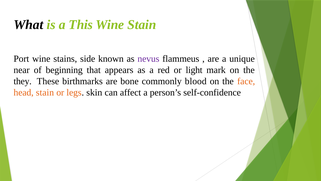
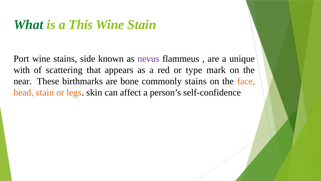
What colour: black -> green (28, 25)
near: near -> with (22, 70)
beginning: beginning -> scattering (64, 70)
light: light -> type (194, 70)
they: they -> near (23, 81)
commonly blood: blood -> stains (196, 81)
